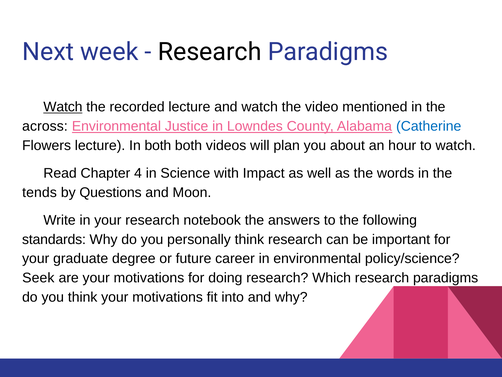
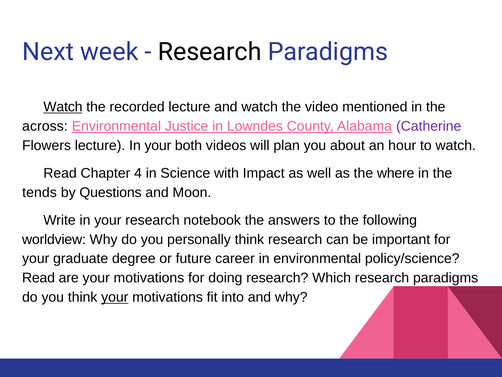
Catherine colour: blue -> purple (429, 126)
lecture In both: both -> your (158, 145)
words: words -> where (396, 173)
standards: standards -> worldview (54, 239)
Seek: Seek -> Read (38, 278)
your underline: none -> present (115, 297)
